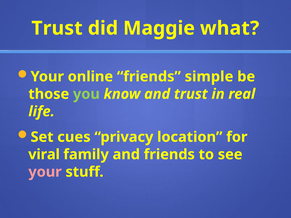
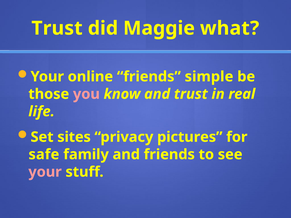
you colour: light green -> pink (86, 94)
cues: cues -> sites (74, 137)
location: location -> pictures (190, 137)
viral: viral -> safe (44, 155)
